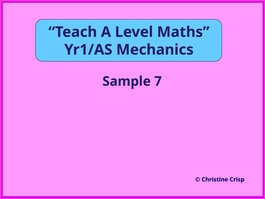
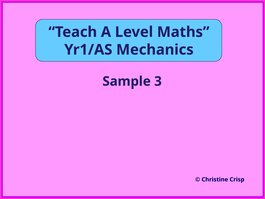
7: 7 -> 3 (158, 81)
